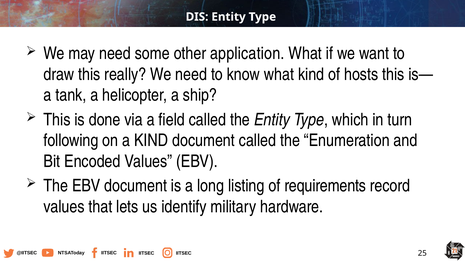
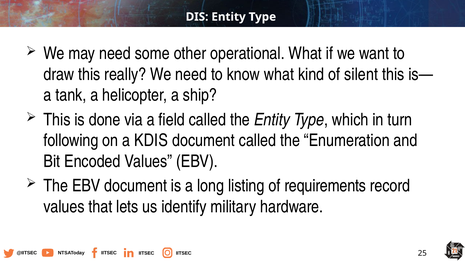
application: application -> operational (247, 54)
hosts: hosts -> silent (361, 75)
a KIND: KIND -> KDIS (151, 141)
